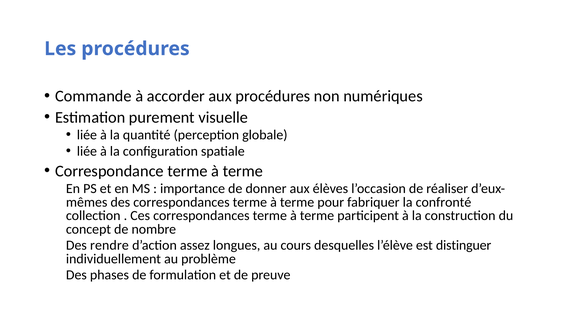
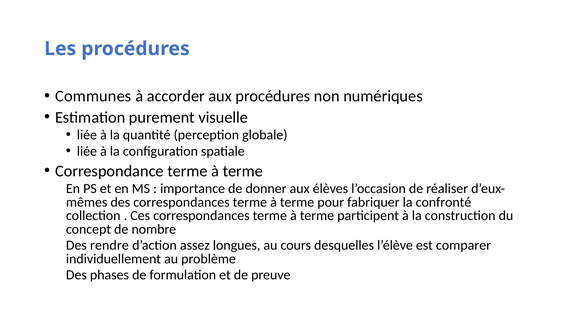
Commande: Commande -> Communes (93, 96)
distinguer: distinguer -> comparer (464, 246)
